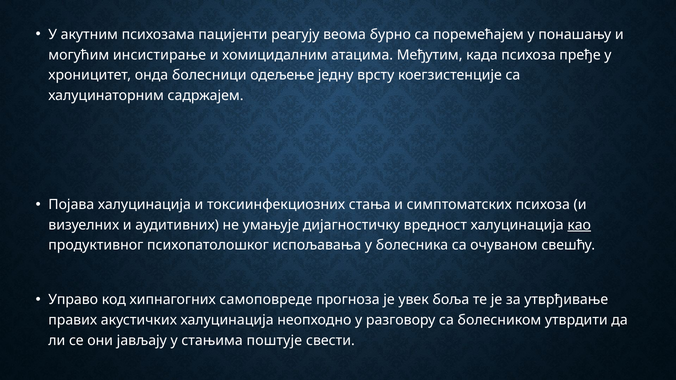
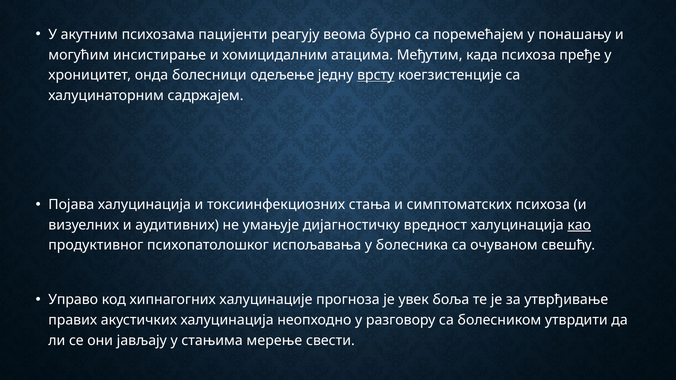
врсту underline: none -> present (376, 75)
самоповреде: самоповреде -> халуцинације (266, 300)
поштује: поштује -> мерење (274, 341)
